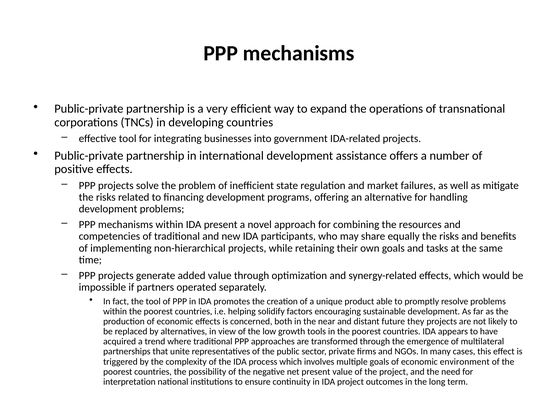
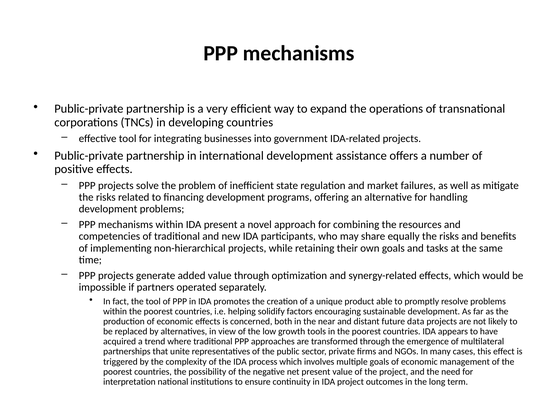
they: they -> data (416, 321)
environment: environment -> management (465, 361)
